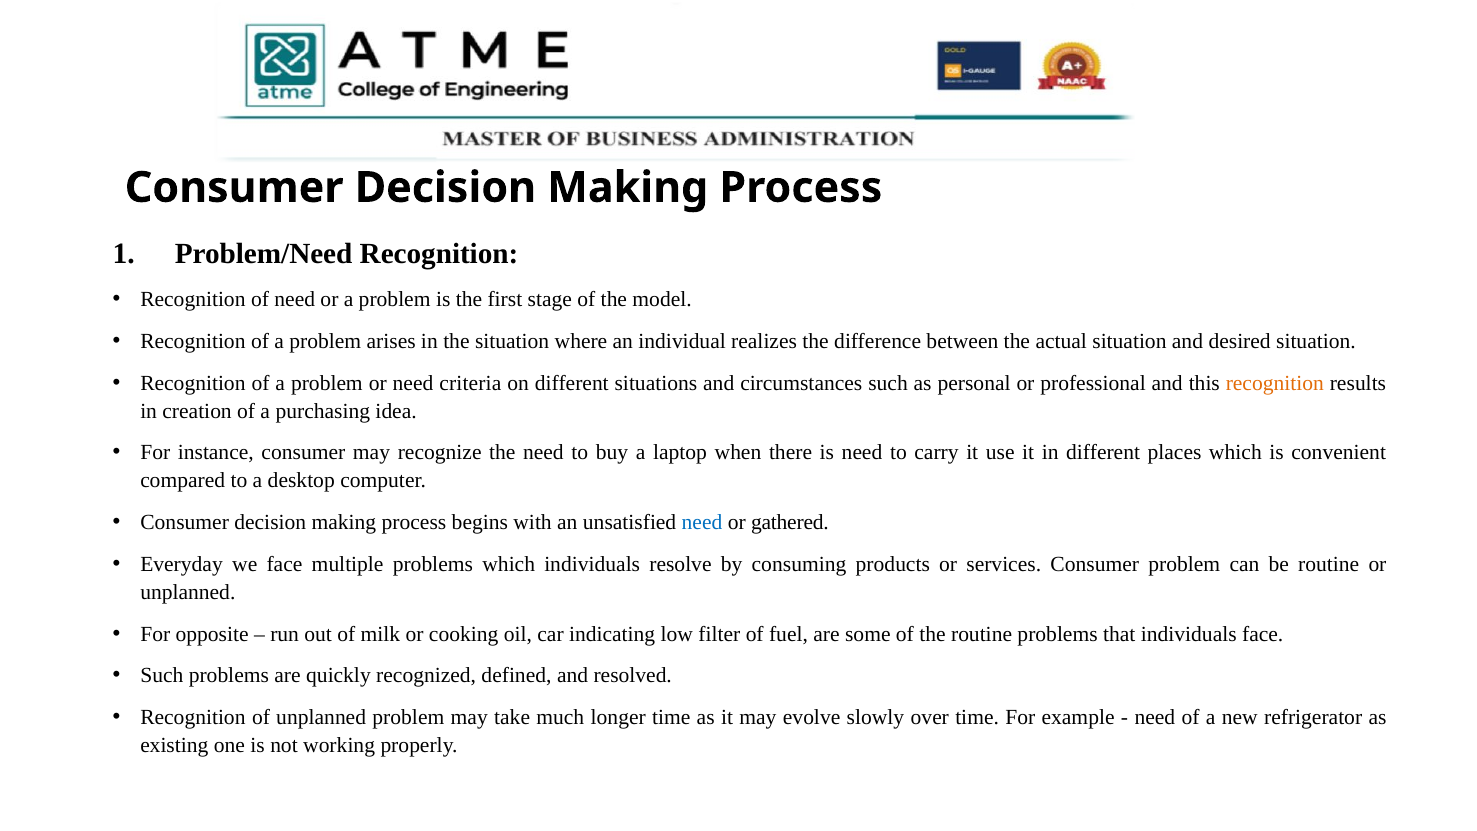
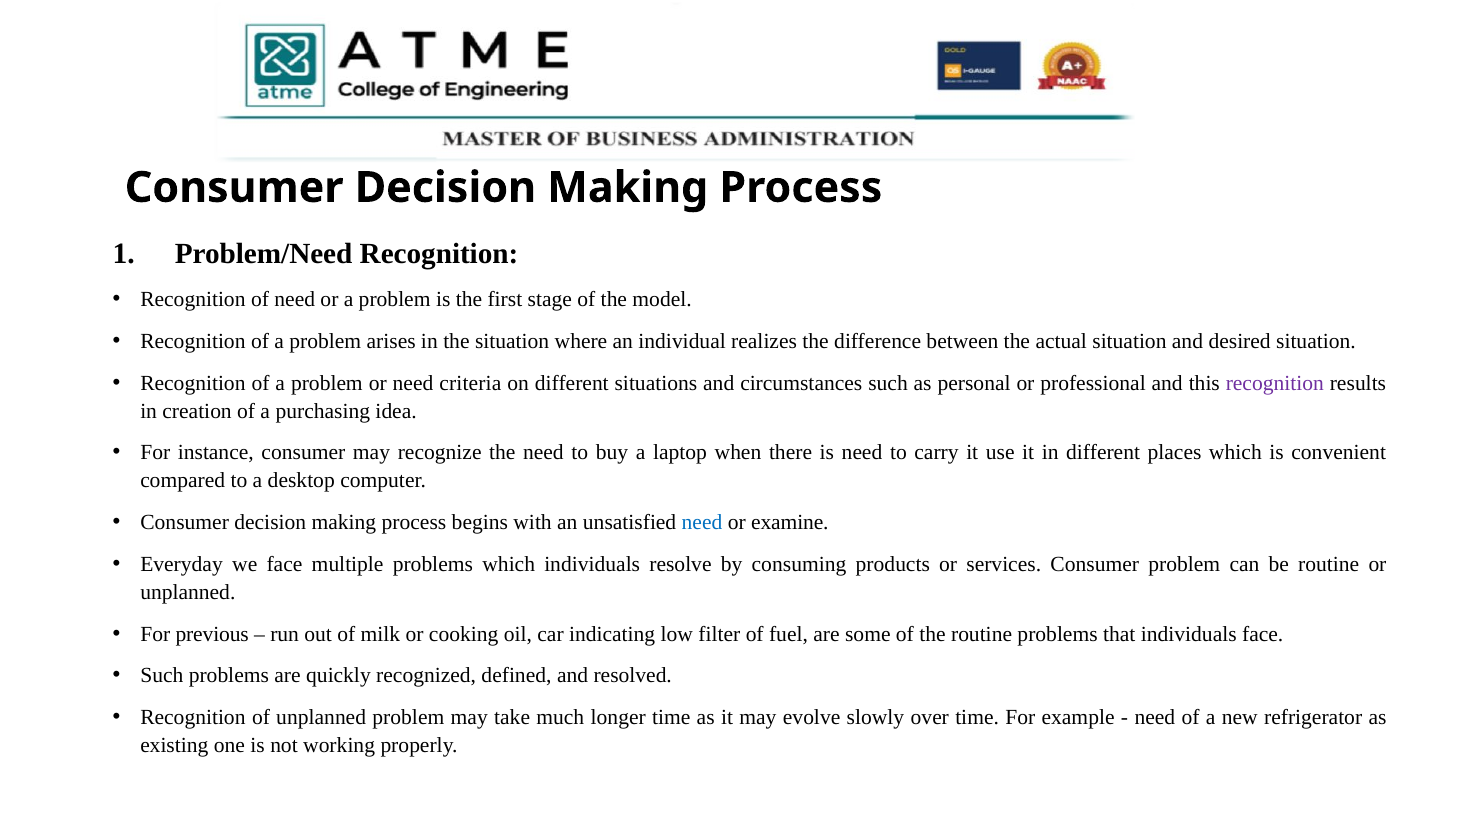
recognition colour: orange -> purple (1275, 383)
gathered: gathered -> examine (790, 522)
opposite: opposite -> previous (212, 634)
